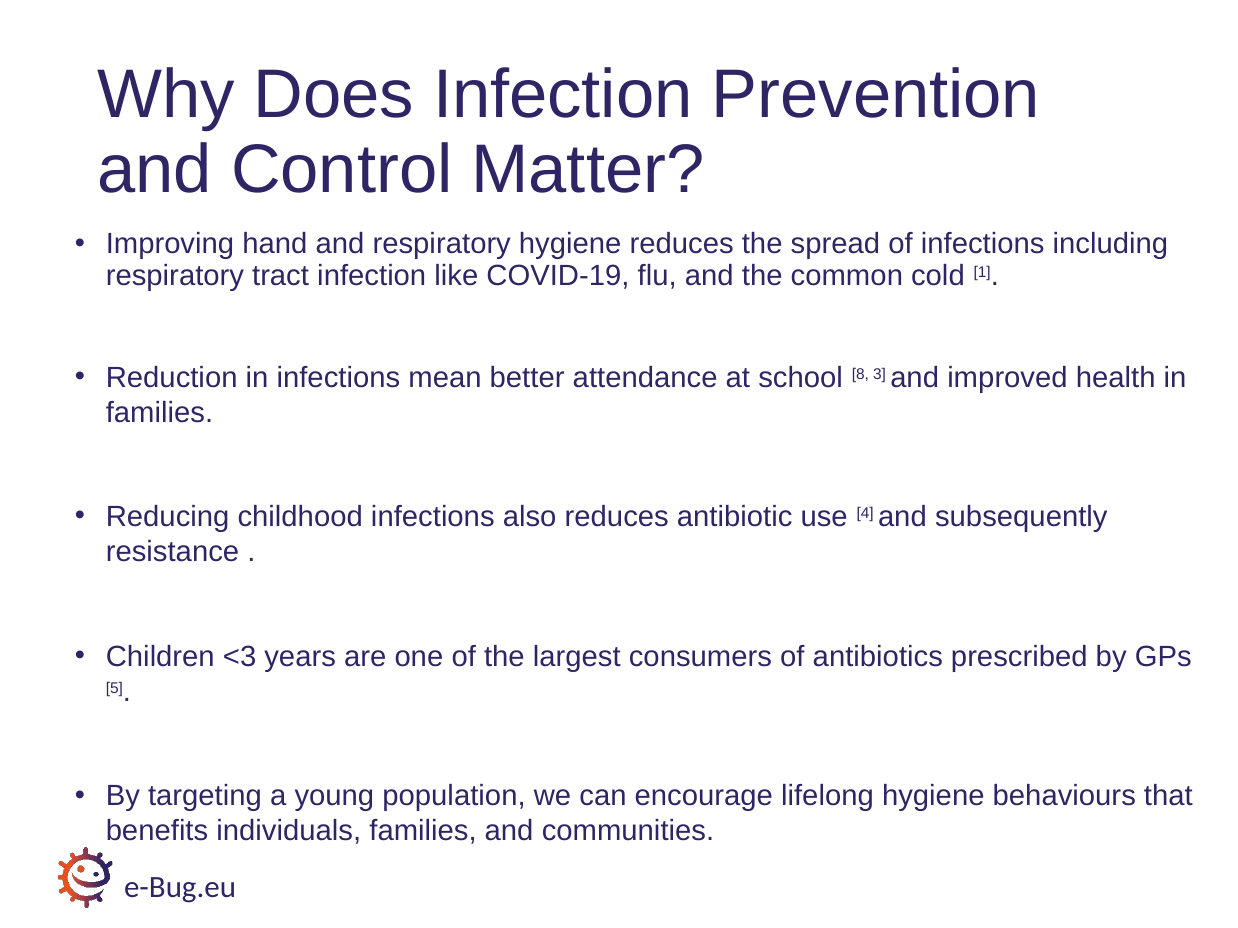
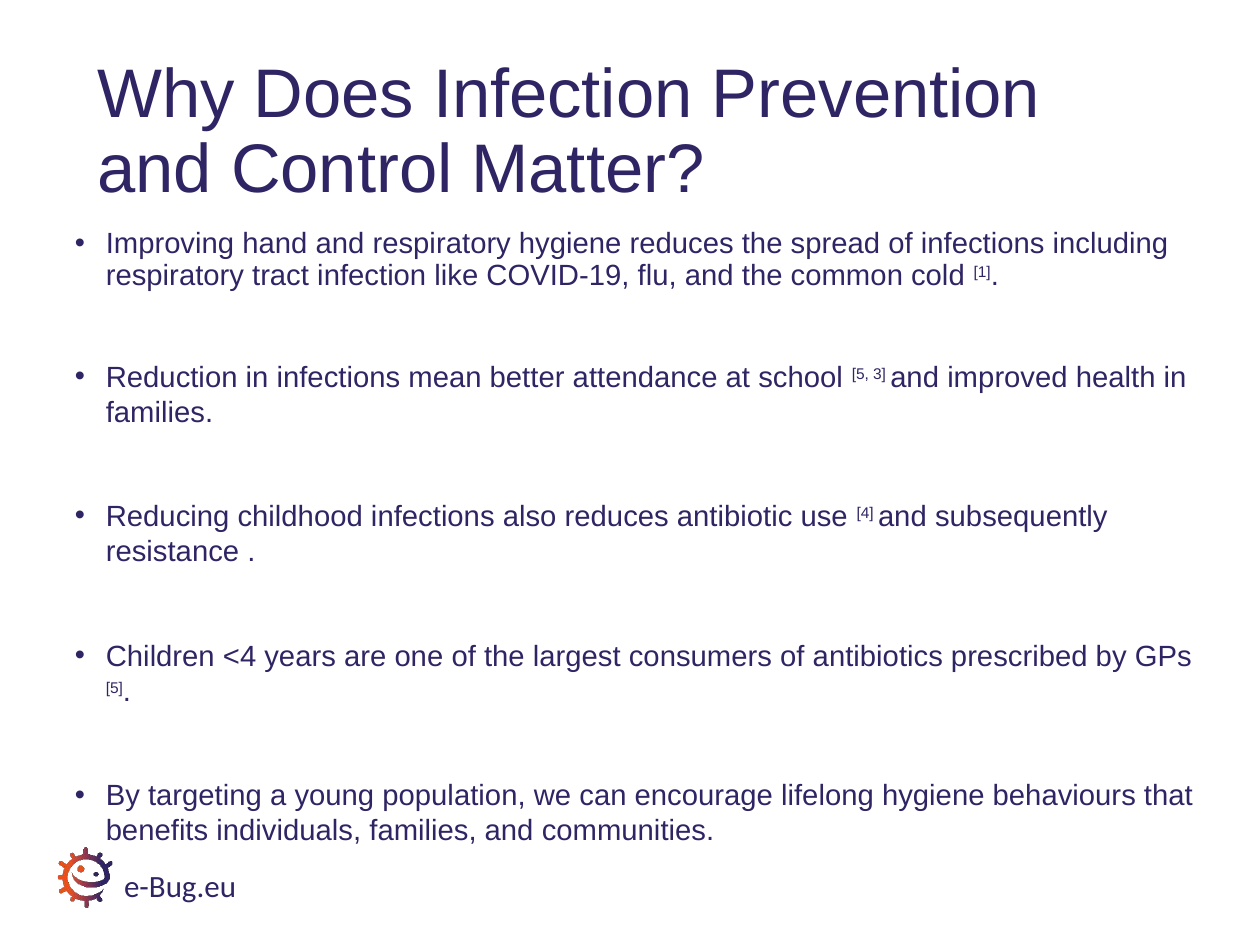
school 8: 8 -> 5 (860, 374)
<3: <3 -> <4 (240, 657)
